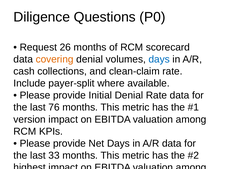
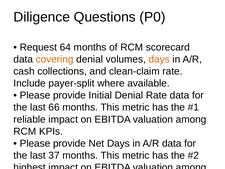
26: 26 -> 64 (65, 47)
days colour: blue -> orange (159, 59)
76: 76 -> 66 (54, 107)
version: version -> reliable (30, 119)
33: 33 -> 37 (54, 155)
